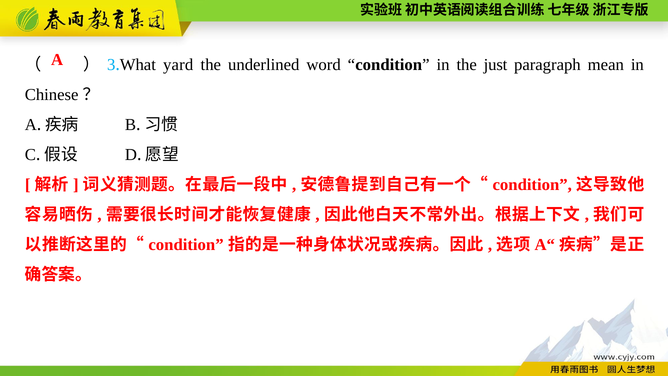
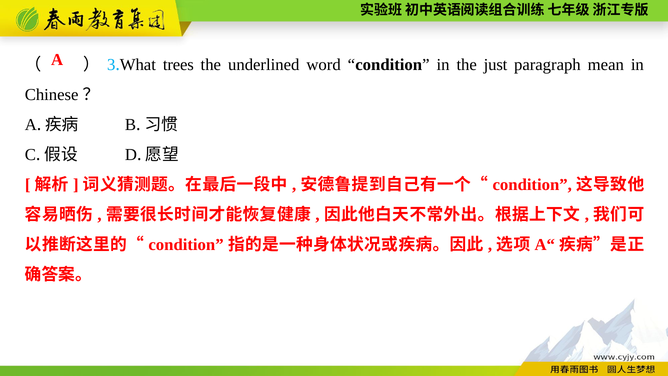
yard: yard -> trees (178, 65)
